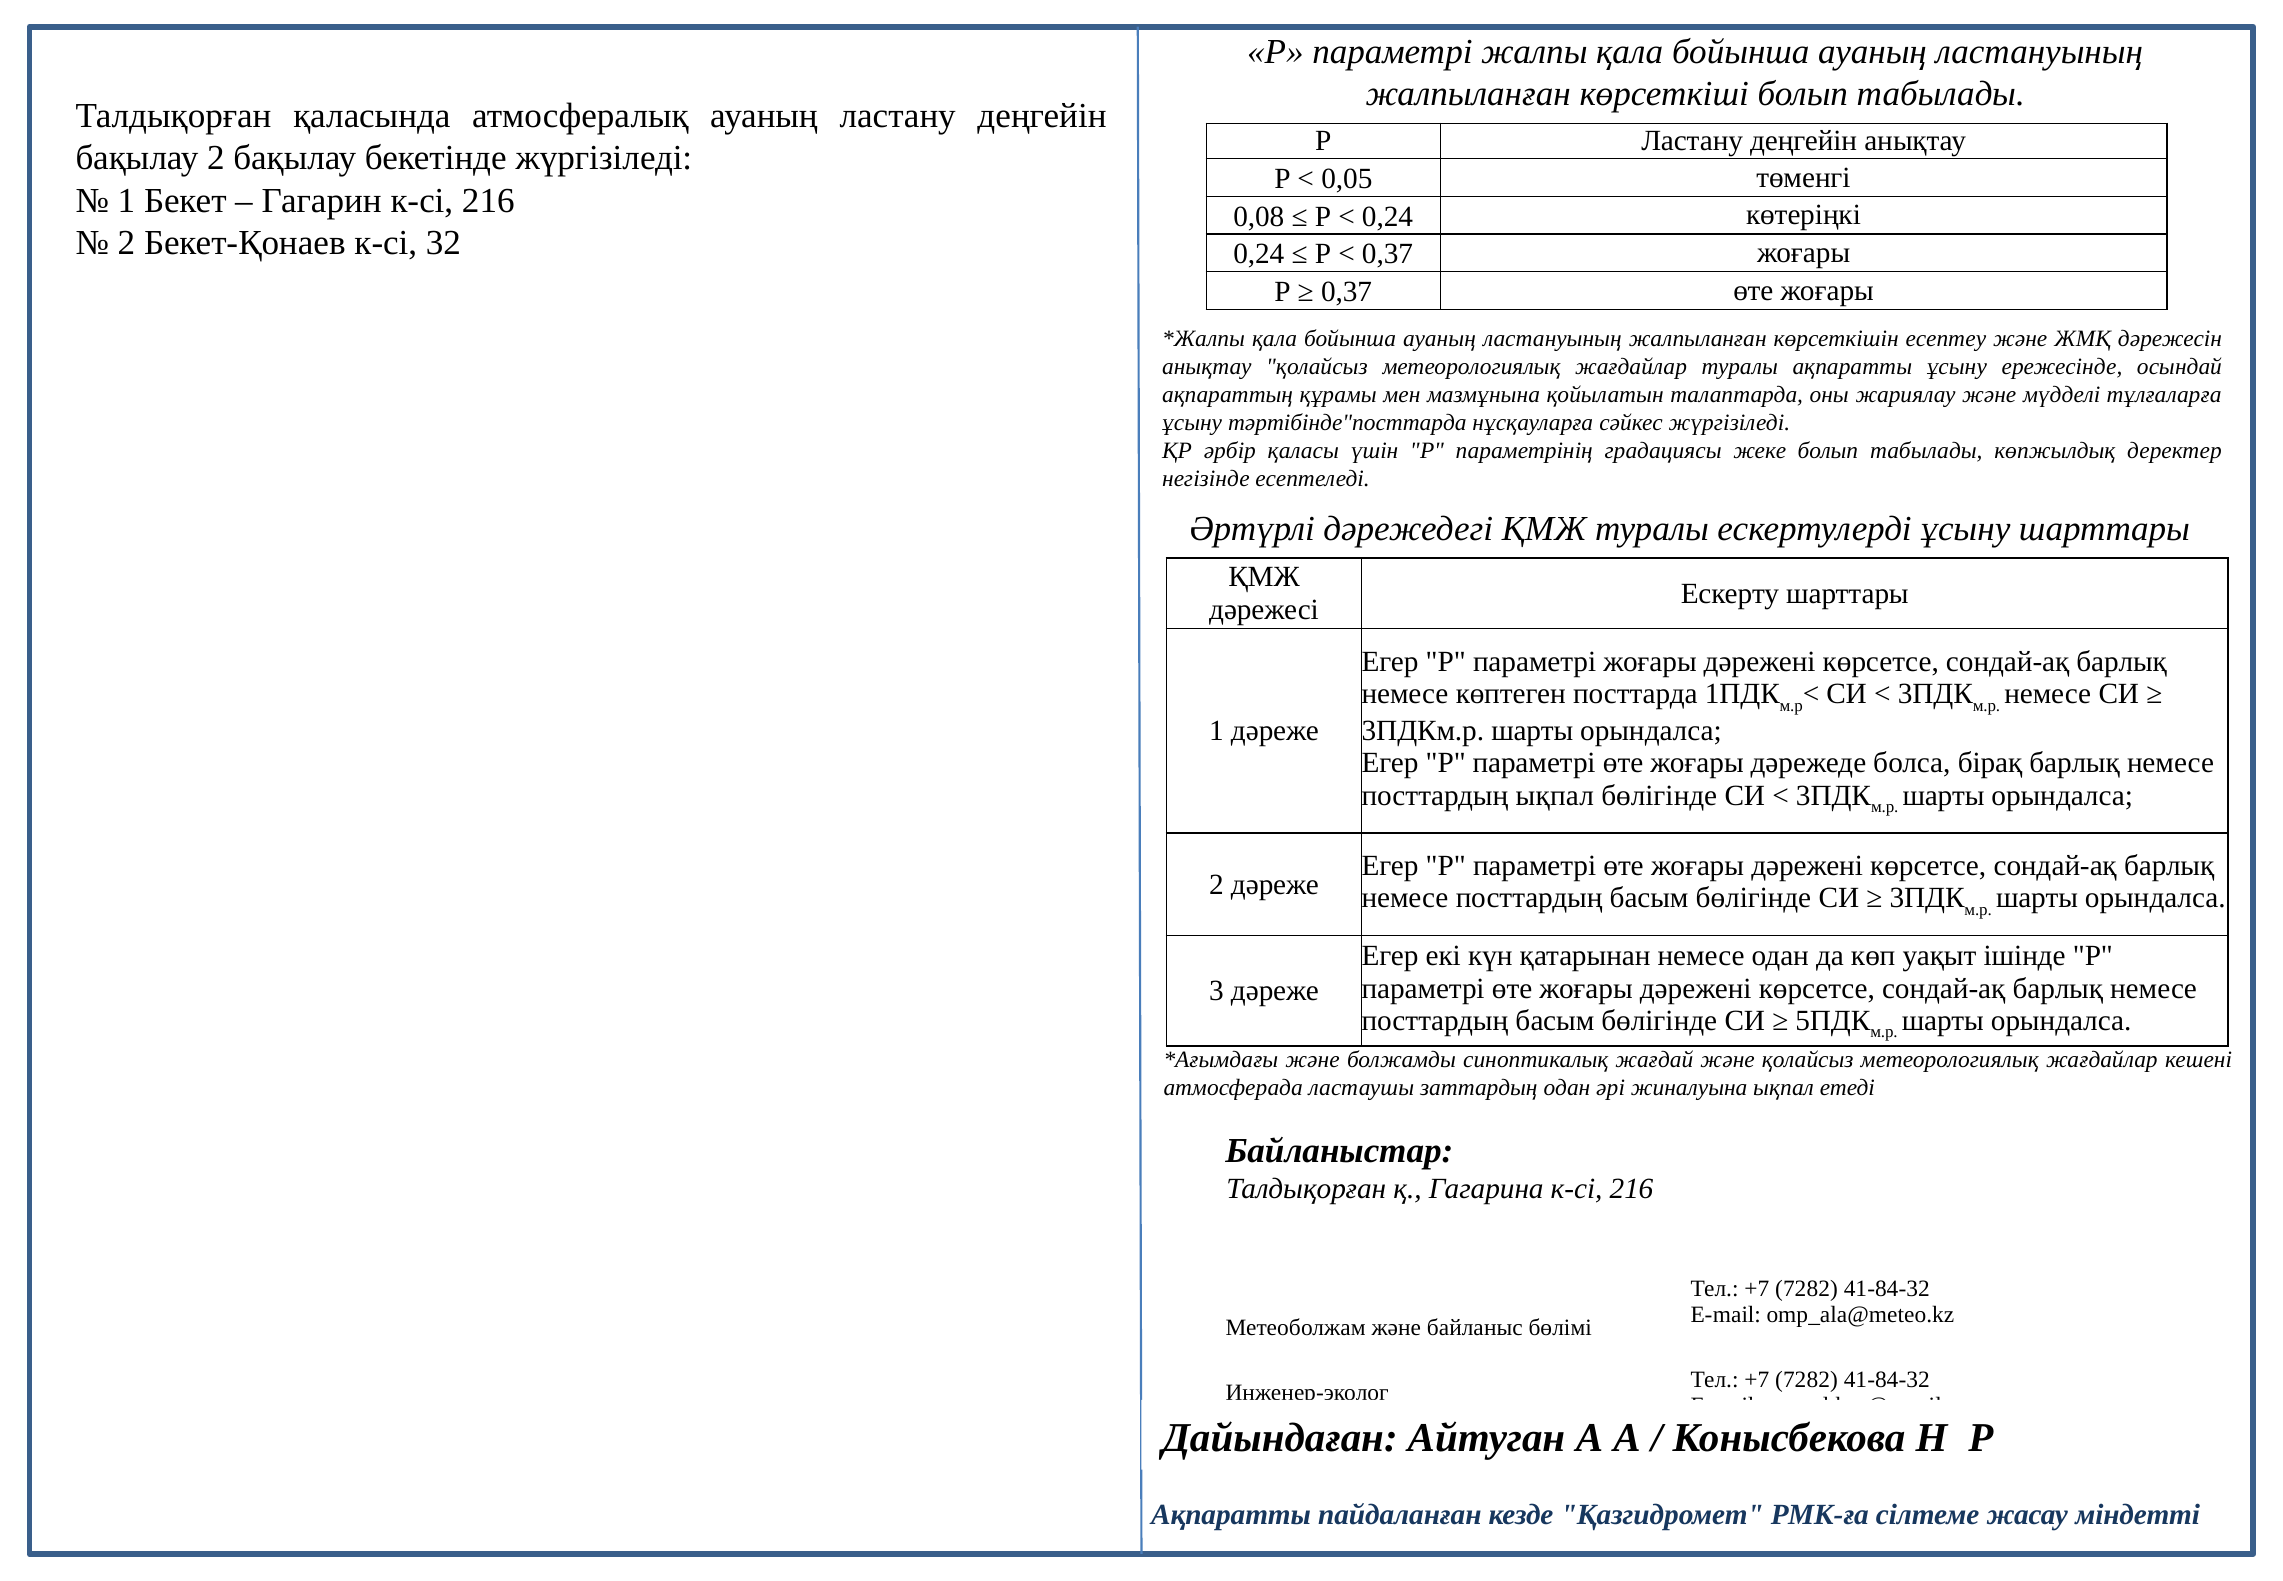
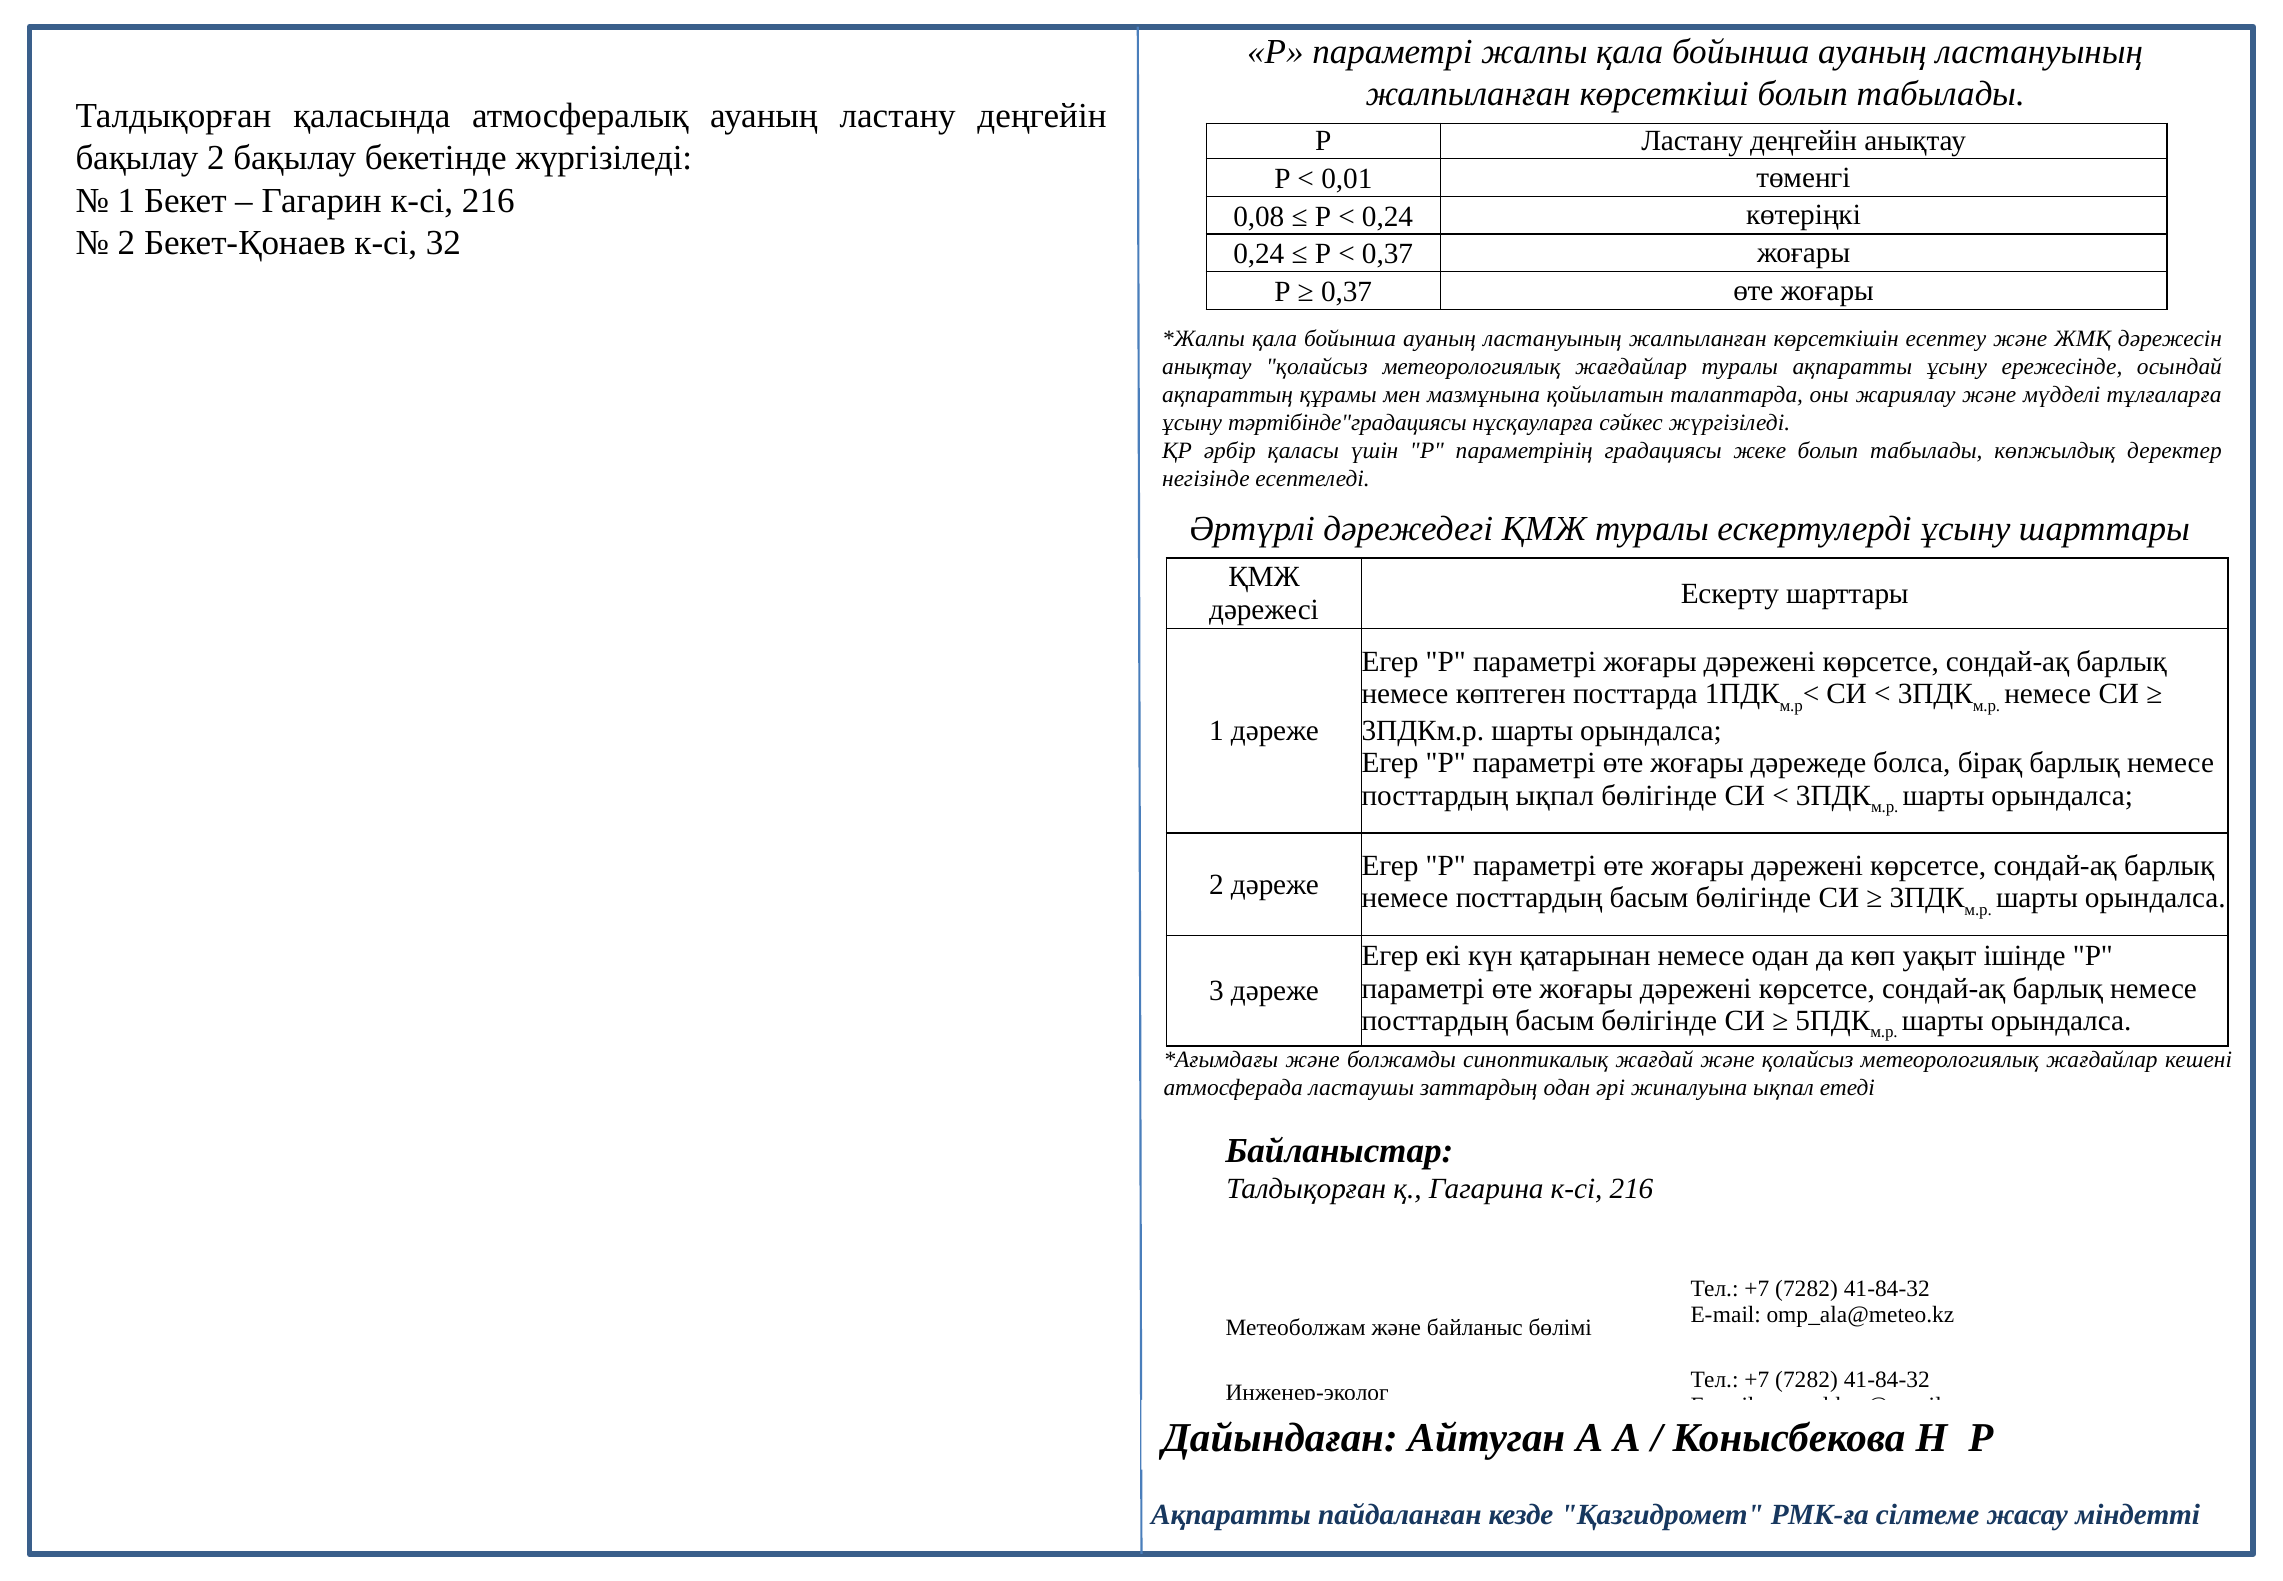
0,05: 0,05 -> 0,01 (1347, 179)
тәртібінде"посттарда: тәртібінде"посттарда -> тәртібінде"градациясы (1347, 423)
